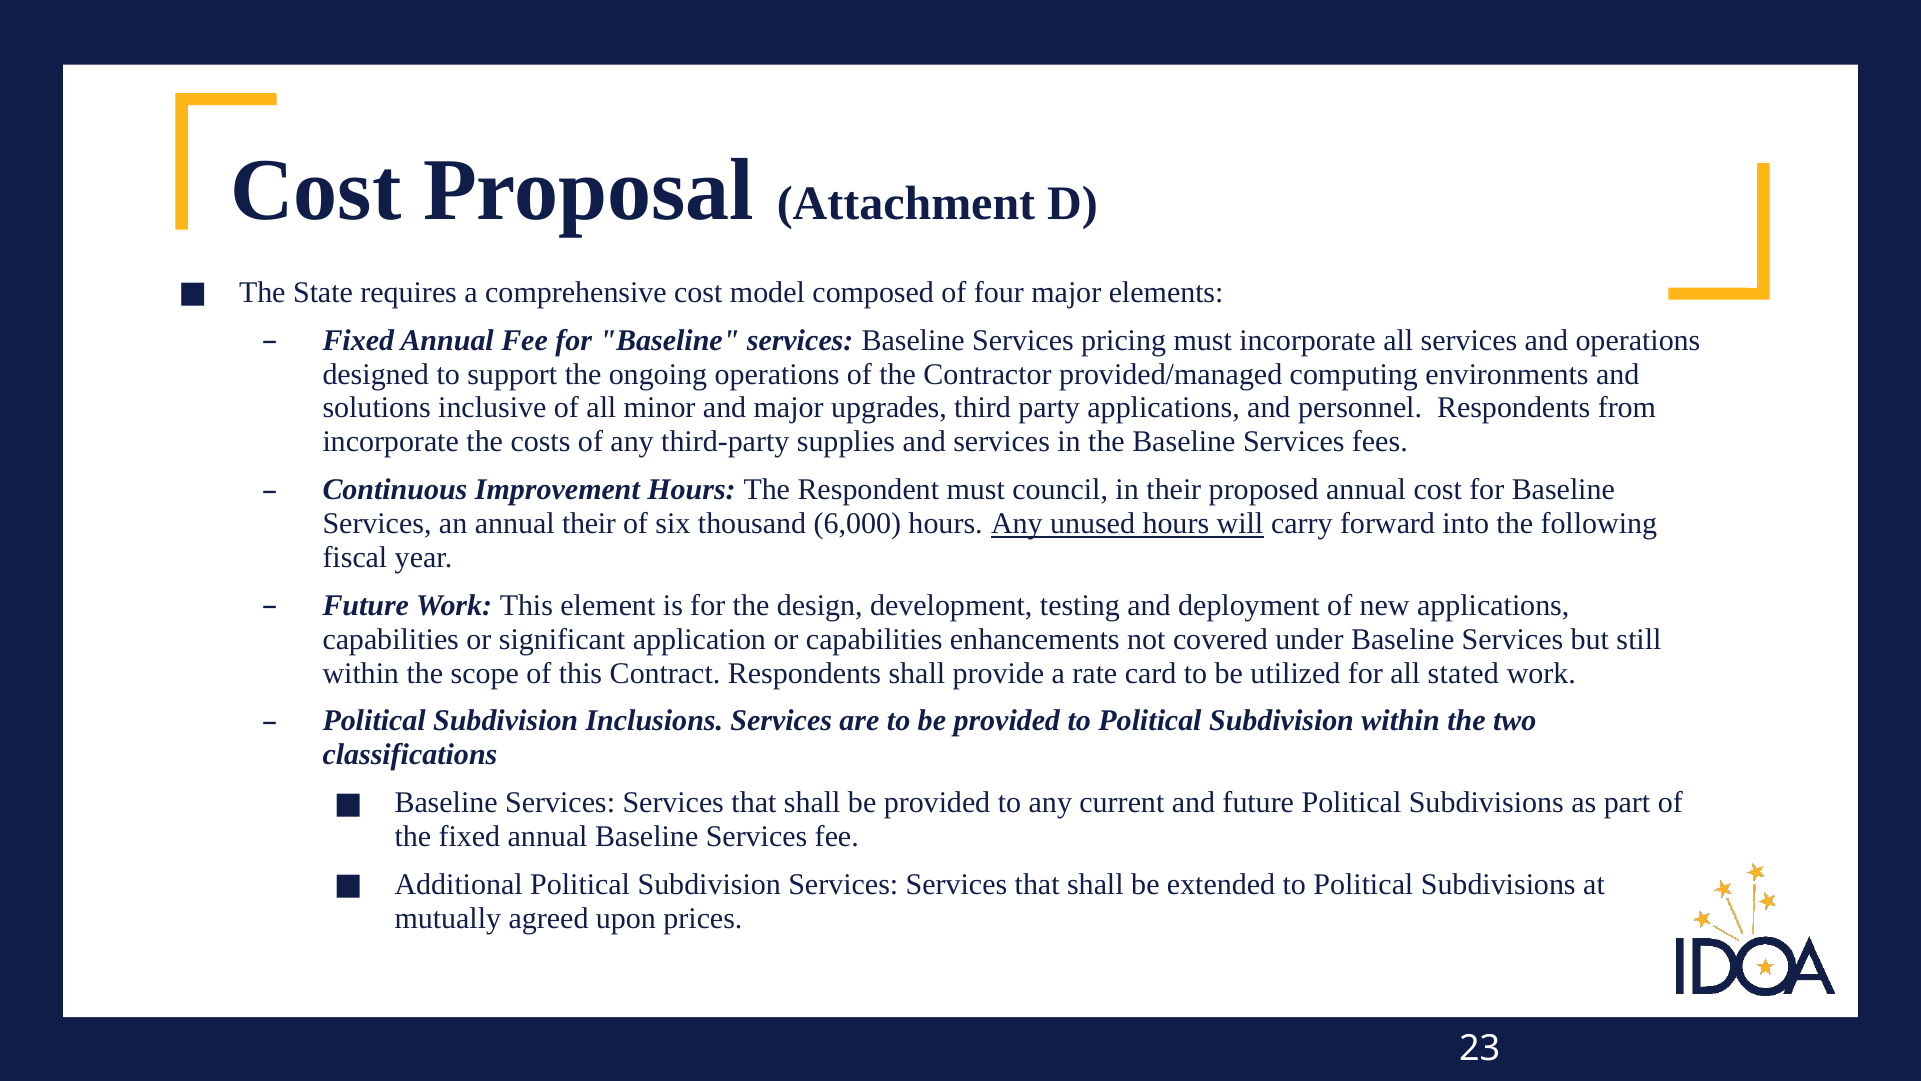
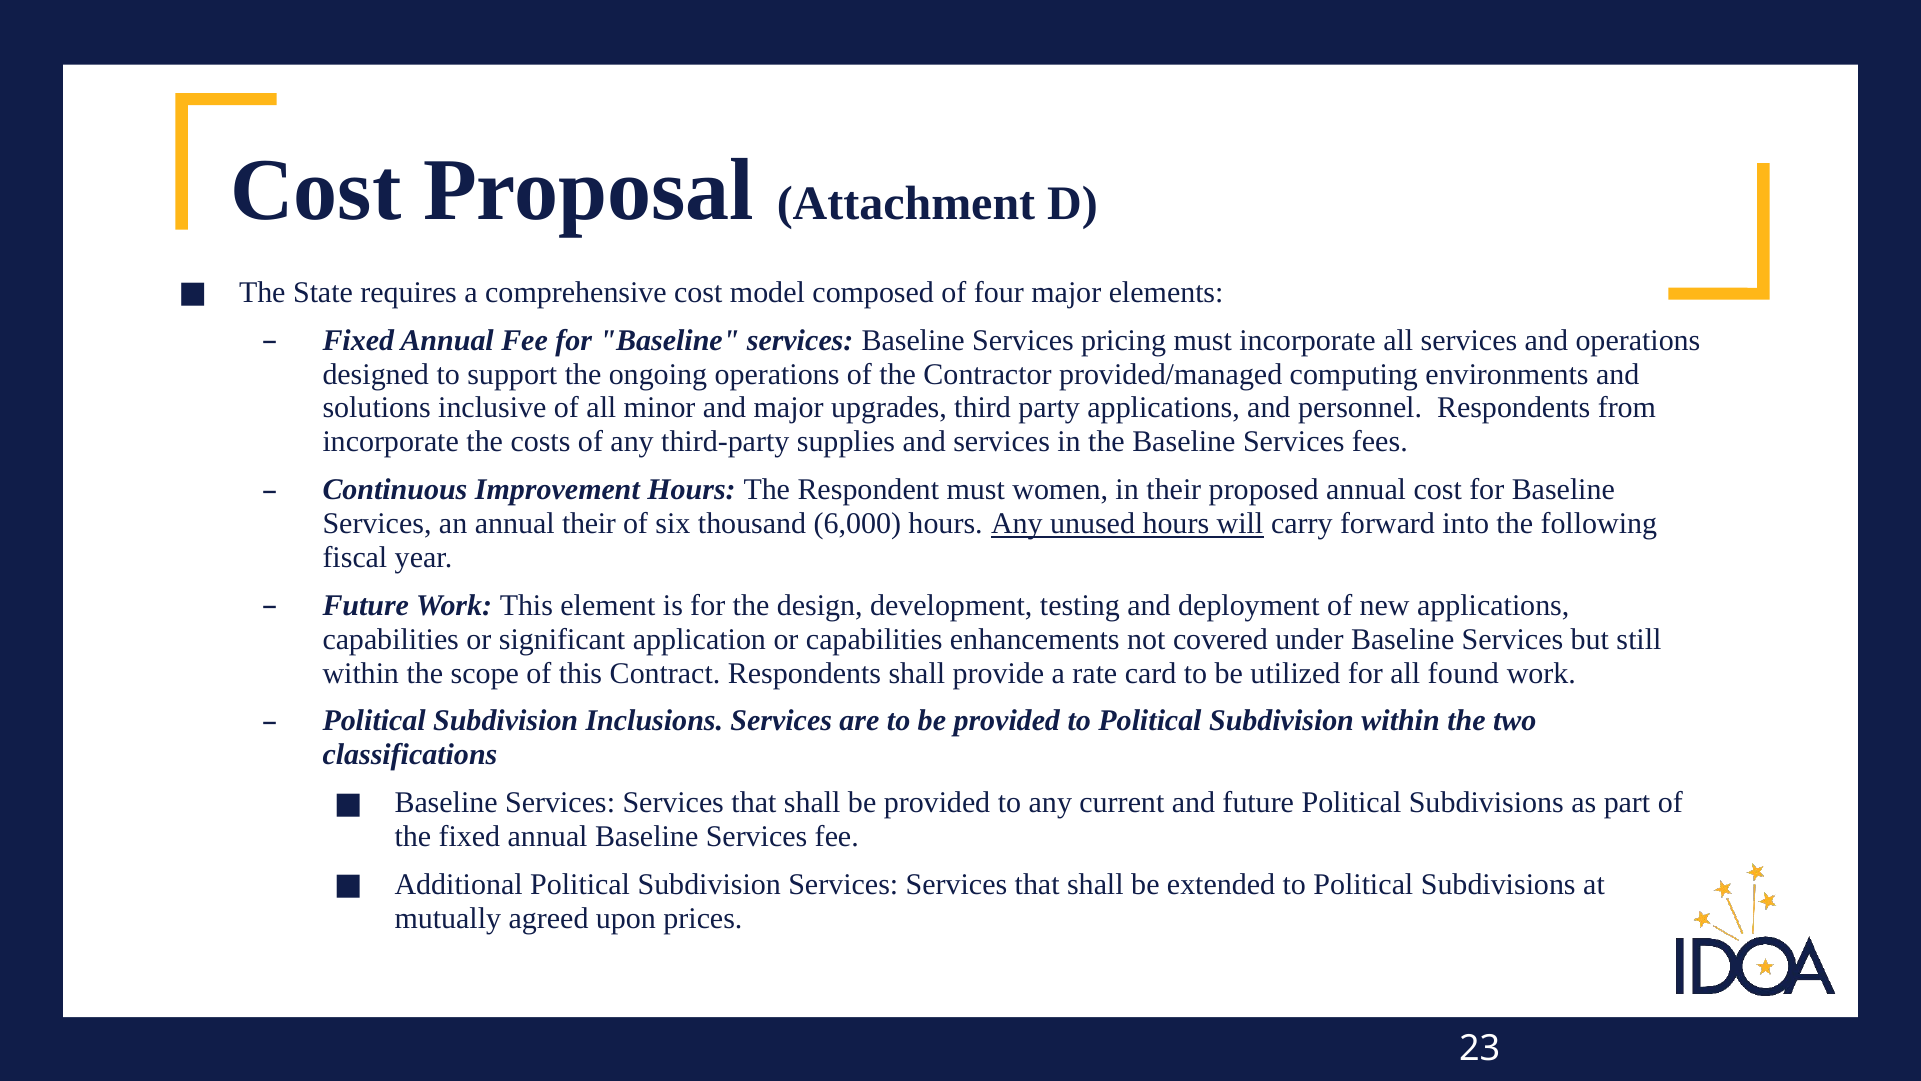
council: council -> women (1060, 490)
stated: stated -> found (1463, 673)
